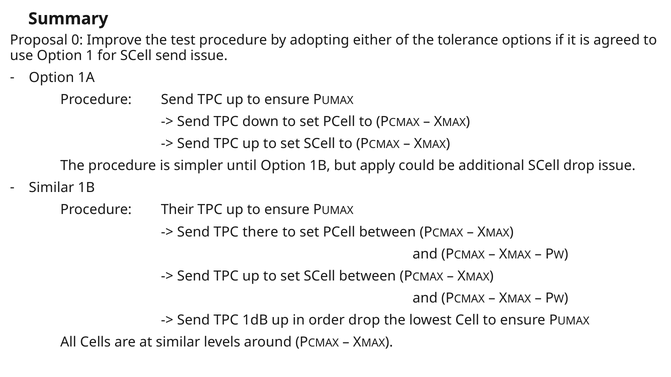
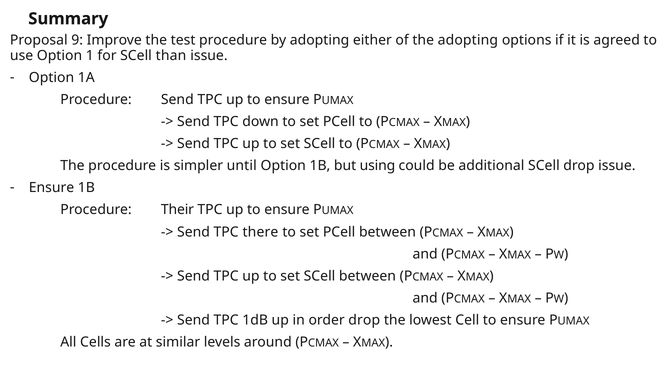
0: 0 -> 9 (77, 40)
the tolerance: tolerance -> adopting (468, 40)
SCell send: send -> than (171, 55)
apply: apply -> using (377, 166)
Similar: Similar -> Ensure (52, 188)
